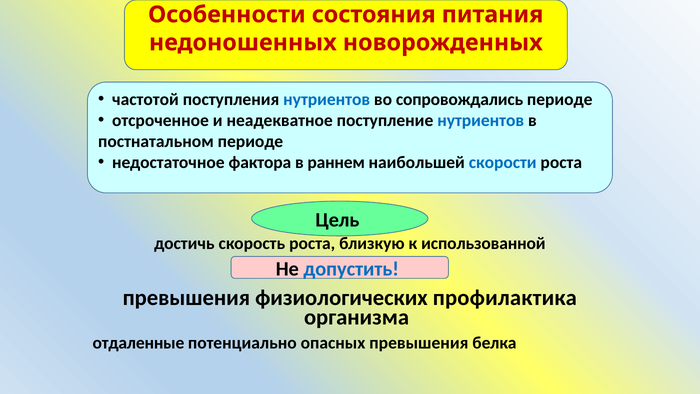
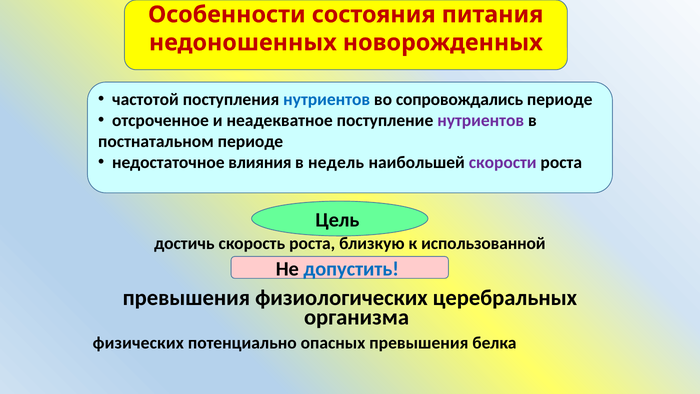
нутриентов colour: blue -> purple (481, 120)
фактора: фактора -> влияния (260, 162)
раннем: раннем -> недель (336, 162)
скорости colour: blue -> purple (503, 162)
профилактика: профилактика -> церебральных (505, 297)
отдаленные: отдаленные -> физических (138, 343)
